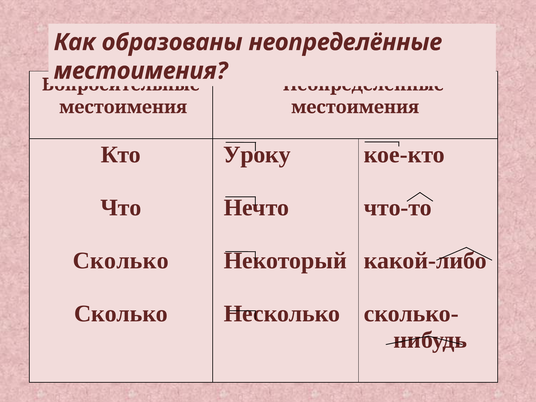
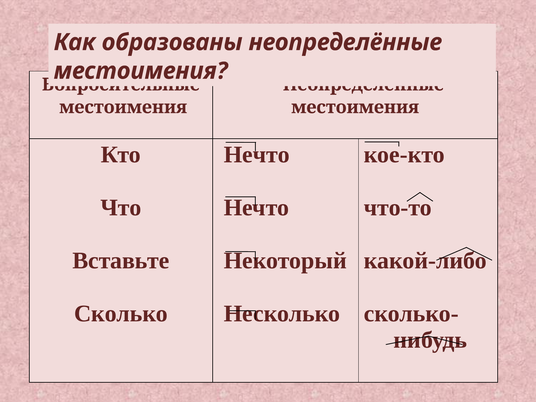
Уроку: Уроку -> Нечто (257, 155)
Сколько: Сколько -> Вставьте (121, 261)
